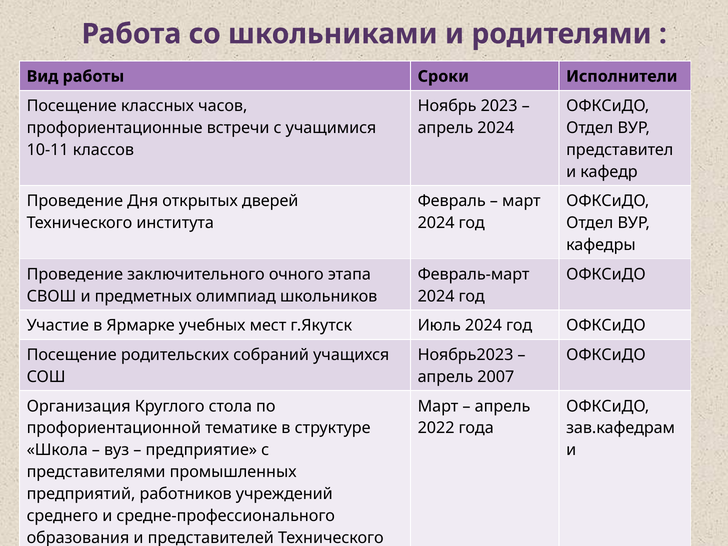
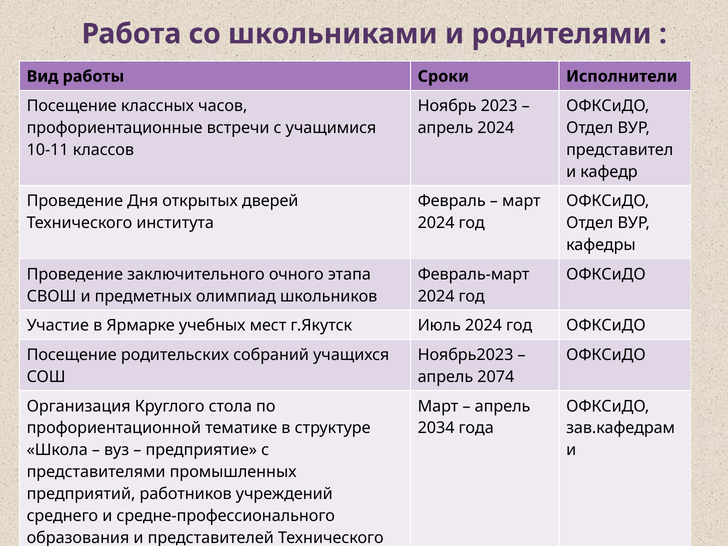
2007: 2007 -> 2074 (496, 377)
2022: 2022 -> 2034 (436, 428)
